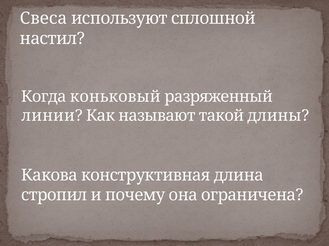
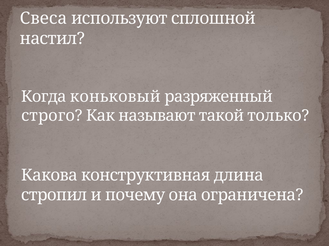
линии: линии -> строго (52, 116)
длины: длины -> только (278, 116)
